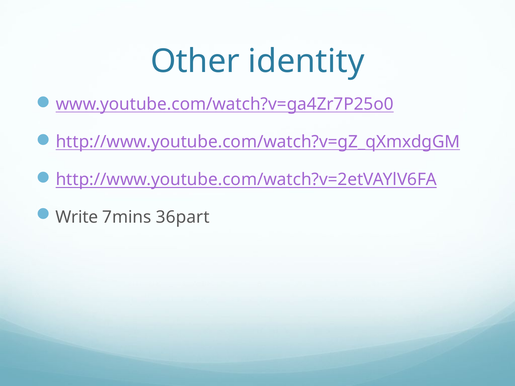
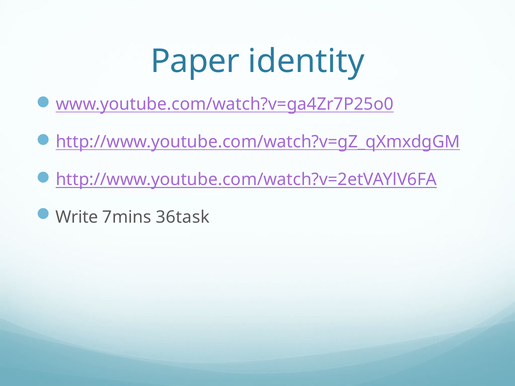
Other: Other -> Paper (195, 61)
36part: 36part -> 36task (183, 217)
